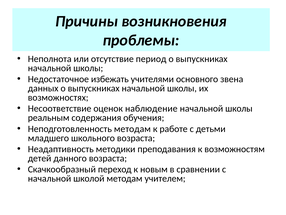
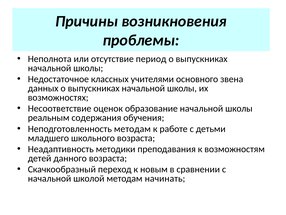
избежать: избежать -> классных (110, 79)
наблюдение: наблюдение -> образование (151, 108)
учителем: учителем -> начинать (165, 178)
